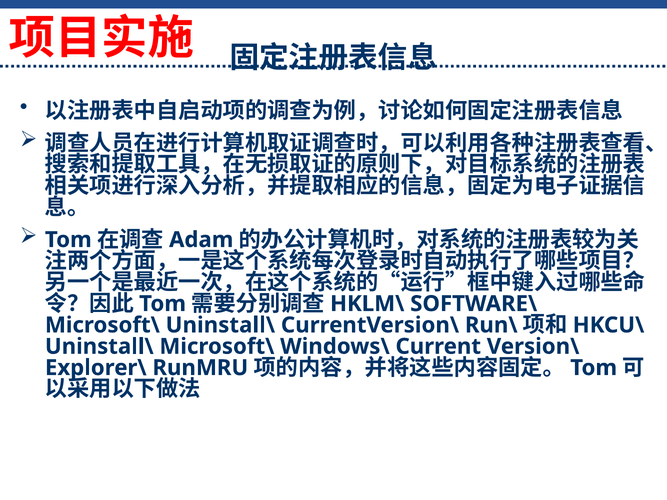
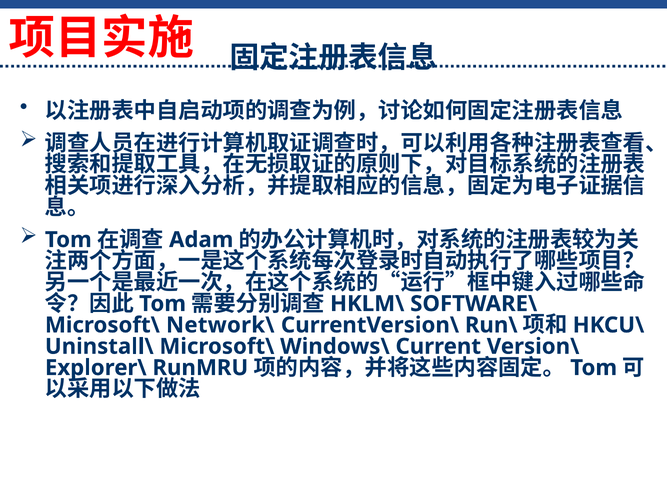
Microsoft\ Uninstall\: Uninstall\ -> Network\ (220, 325)
